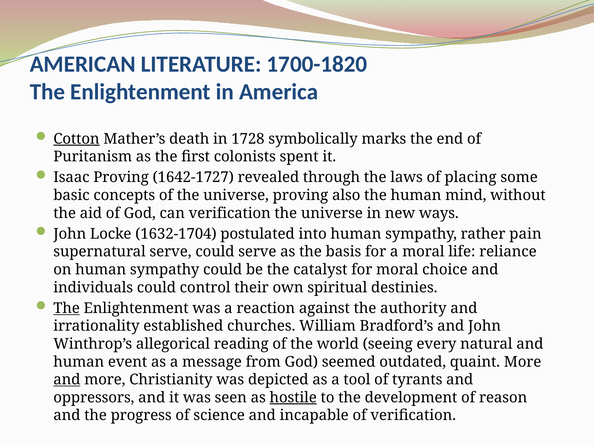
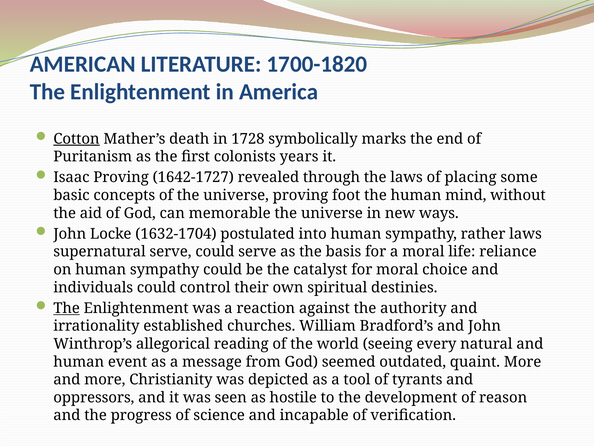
spent: spent -> years (299, 156)
also: also -> foot (346, 195)
can verification: verification -> memorable (230, 213)
rather pain: pain -> laws (526, 234)
and underline: present -> none (67, 379)
hostile underline: present -> none (293, 397)
